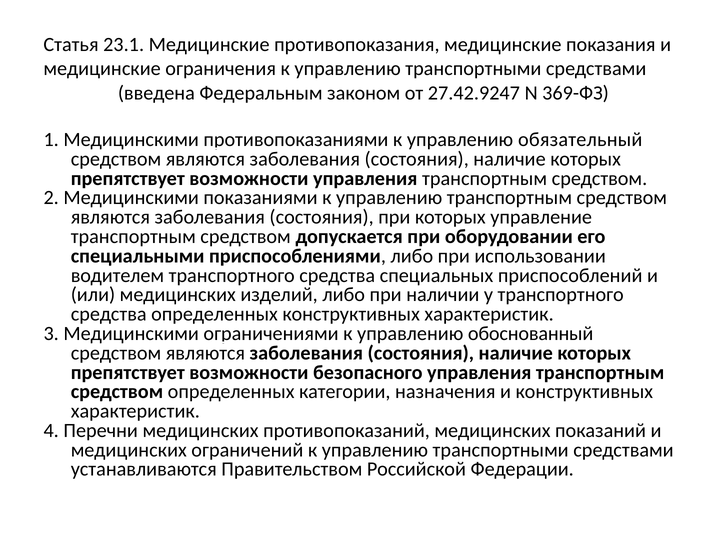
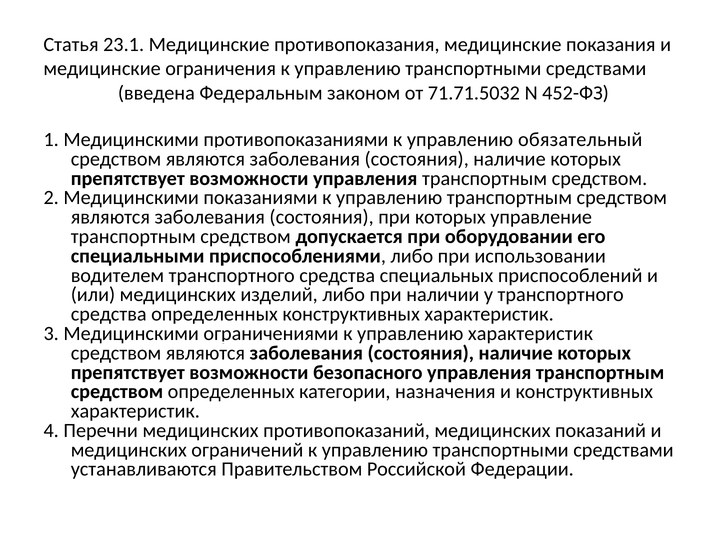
27.42.9247: 27.42.9247 -> 71.71.5032 (474, 93)
369-ФЗ: 369-ФЗ -> 452-ФЗ (576, 93)
управлению обоснованный: обоснованный -> характеристик (530, 334)
